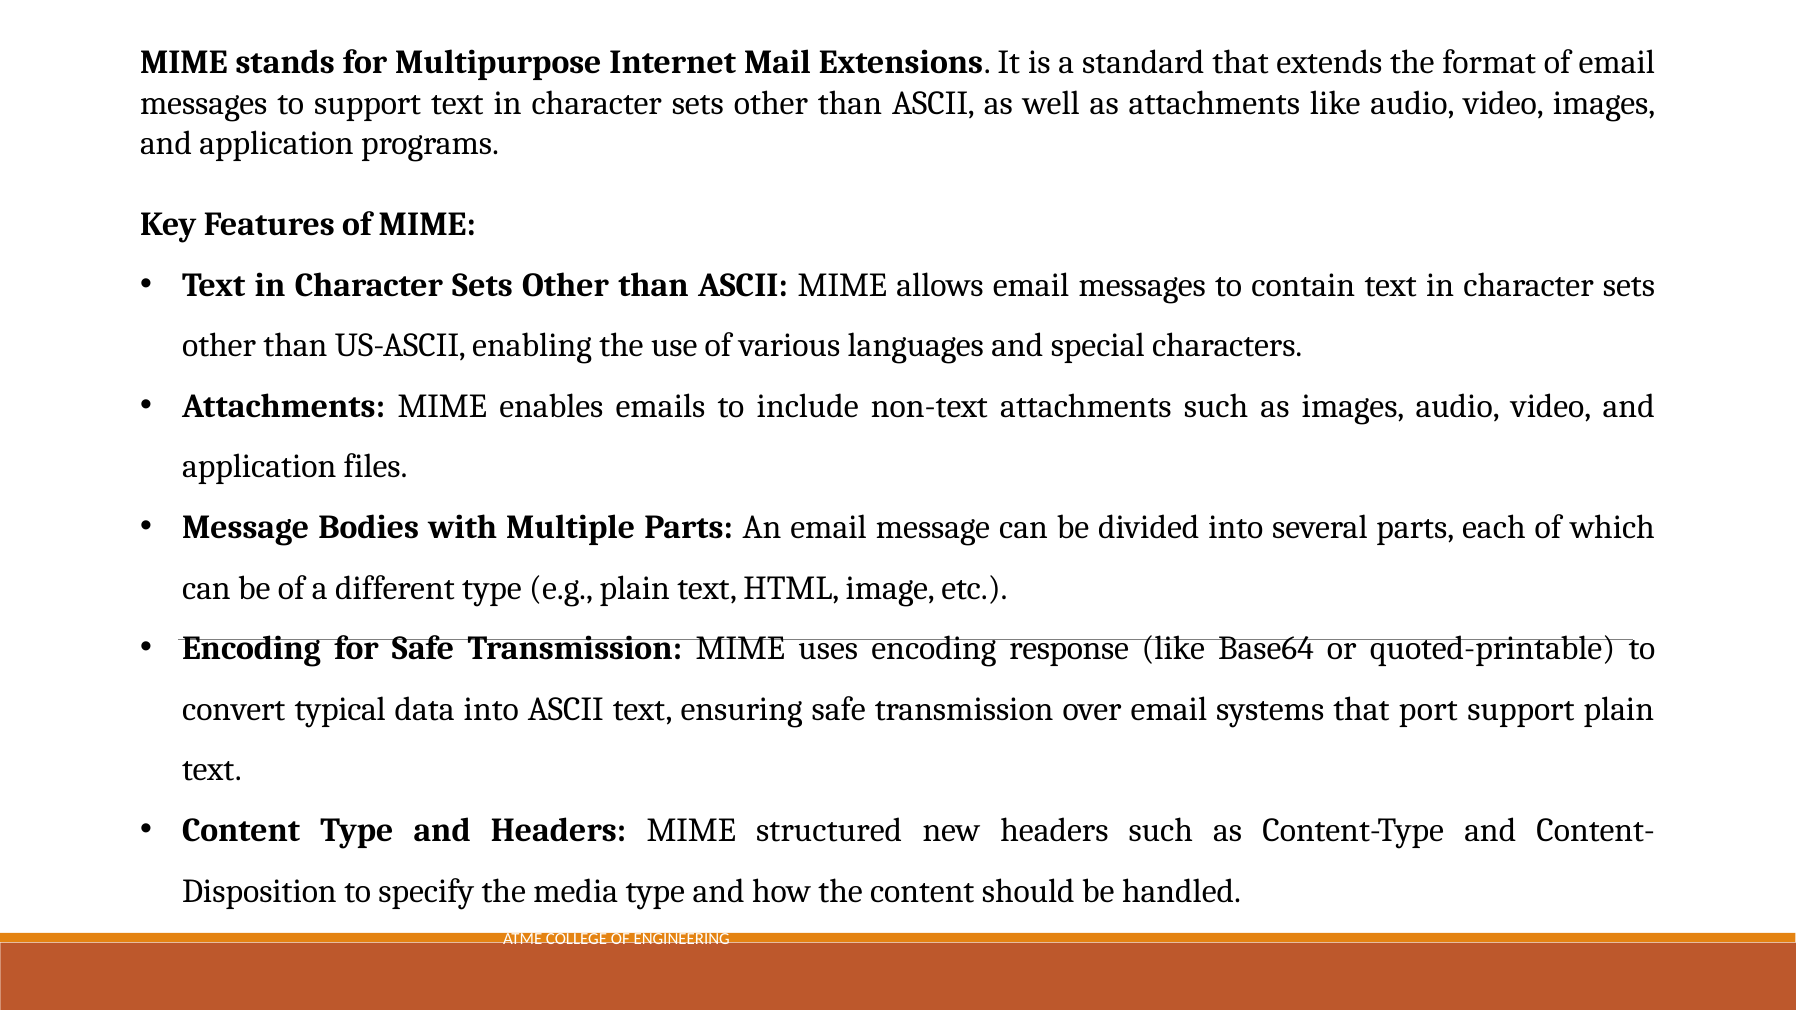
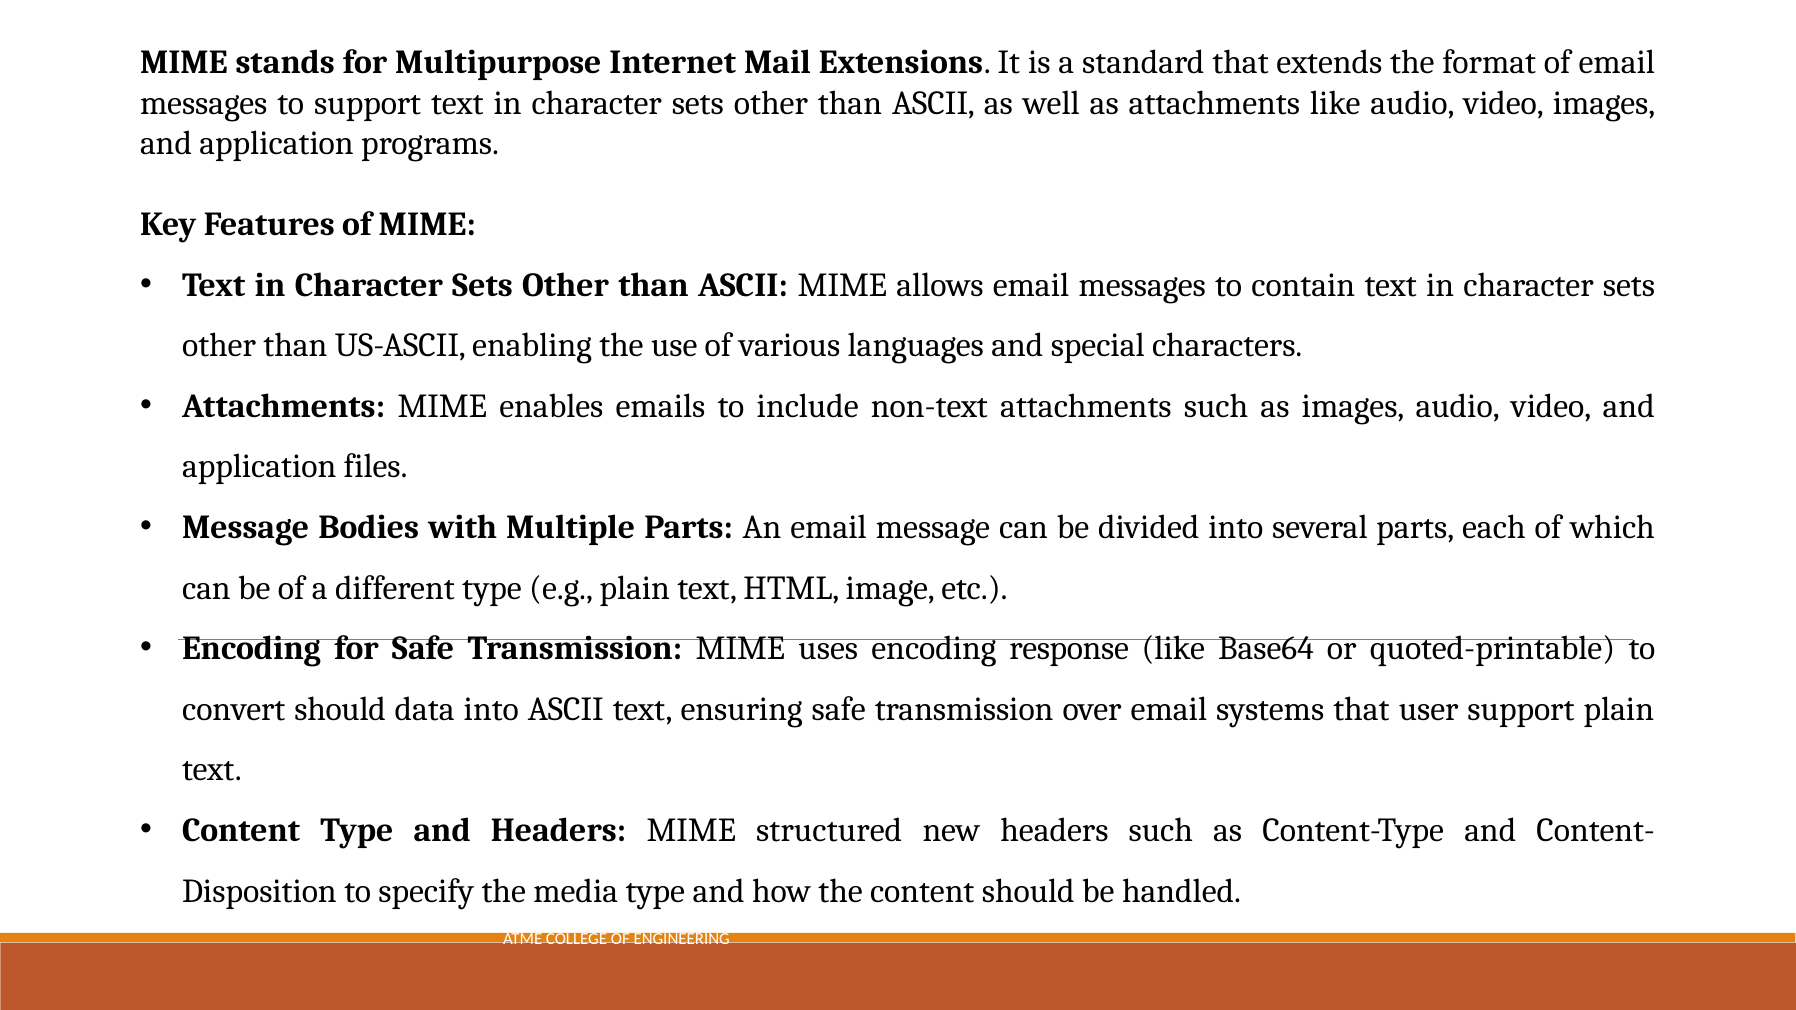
convert typical: typical -> should (340, 709)
port: port -> user (1429, 709)
